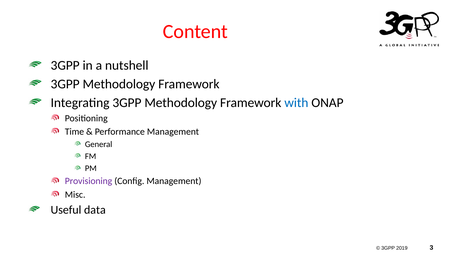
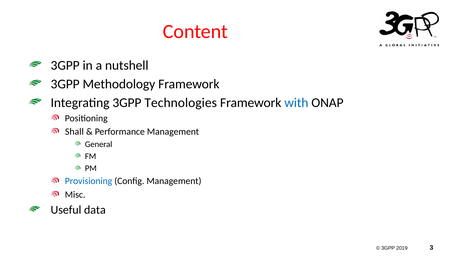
Integrating 3GPP Methodology: Methodology -> Technologies (181, 103)
Time: Time -> Shall (74, 131)
Provisioning colour: purple -> blue (89, 181)
